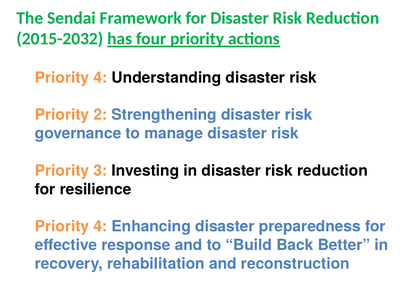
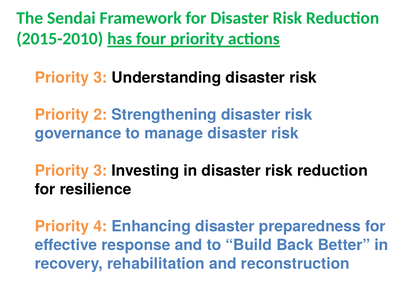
2015-2032: 2015-2032 -> 2015-2010 (60, 39)
4: 4 -> 3 (100, 78)
